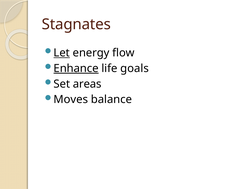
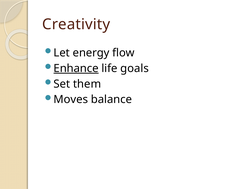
Stagnates: Stagnates -> Creativity (76, 24)
Let underline: present -> none (62, 53)
areas: areas -> them (87, 84)
